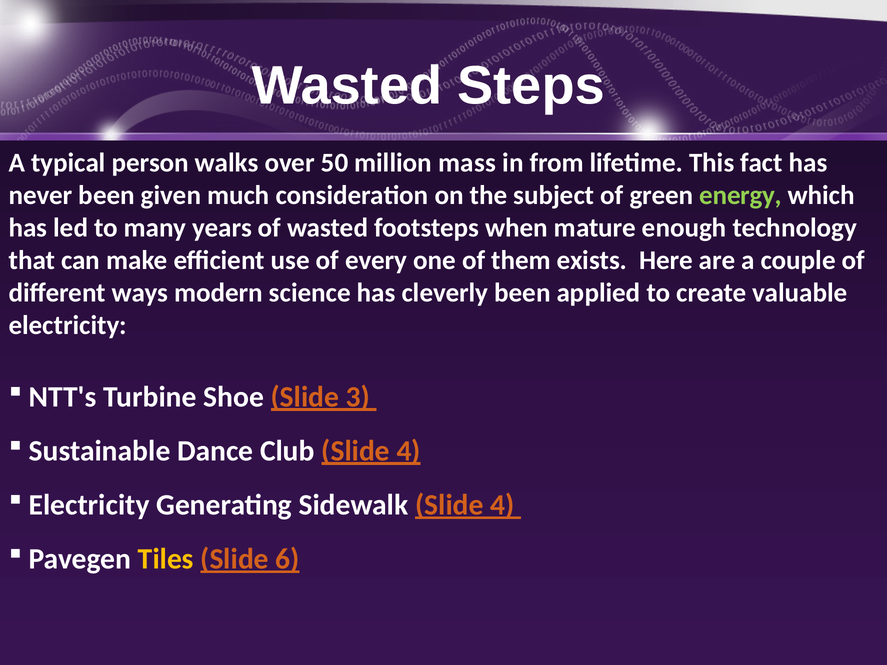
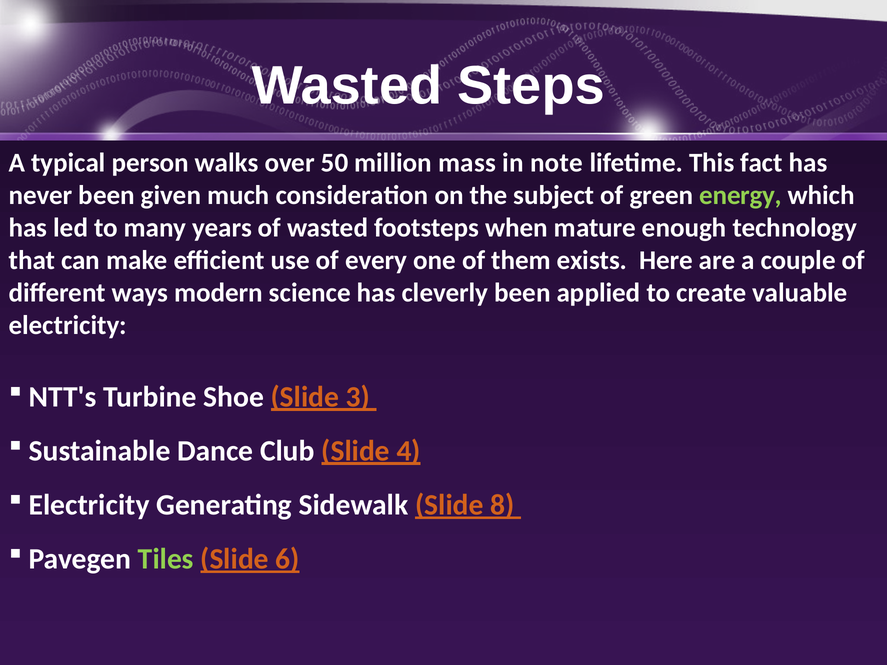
from: from -> note (556, 163)
Sidewalk Slide 4: 4 -> 8 (502, 505)
Tiles colour: yellow -> light green (166, 559)
